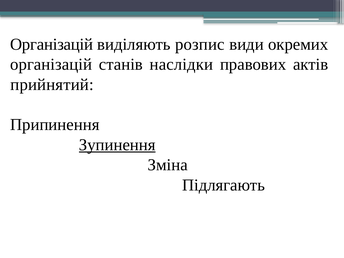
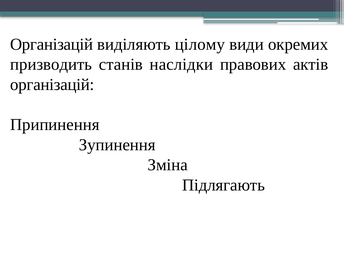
розпис: розпис -> цілому (200, 44)
організацій: організацій -> призводить (51, 64)
прийнятий: прийнятий -> організацій (52, 85)
Зупинення underline: present -> none (117, 145)
